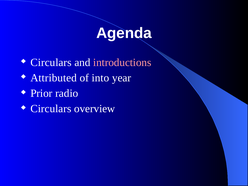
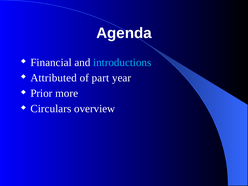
Circulars: Circulars -> Financial (51, 62)
introductions colour: pink -> light blue (122, 62)
into: into -> part (100, 78)
radio: radio -> more (67, 93)
